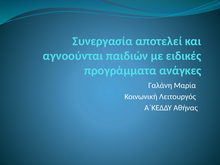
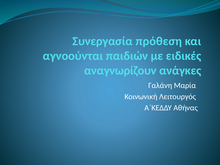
αποτελεί: αποτελεί -> πρόθεση (159, 41)
προγράμματα: προγράμματα -> αναγνωρίζουν (120, 71)
